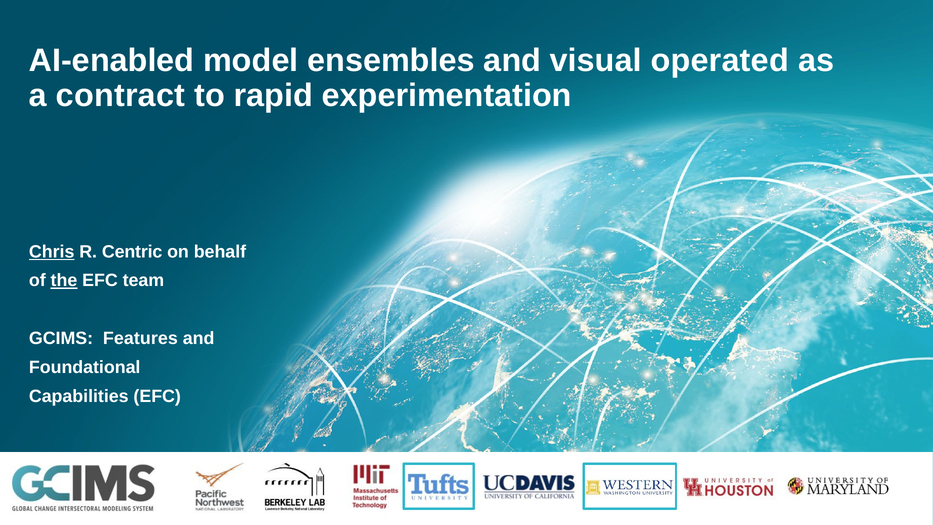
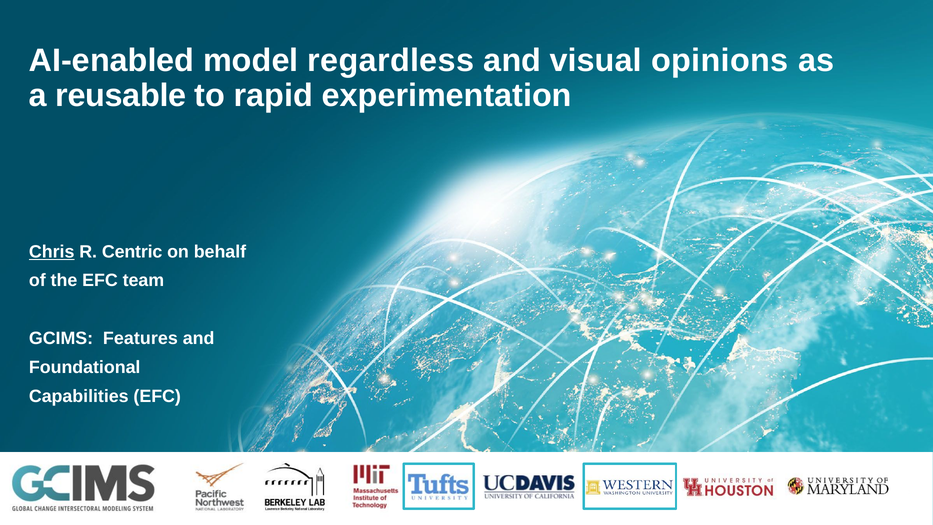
ensembles: ensembles -> regardless (391, 60)
operated: operated -> opinions (720, 60)
contract: contract -> reusable (121, 95)
the underline: present -> none (64, 281)
